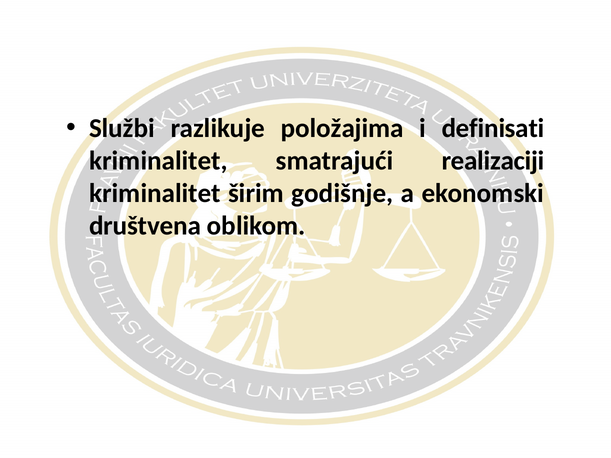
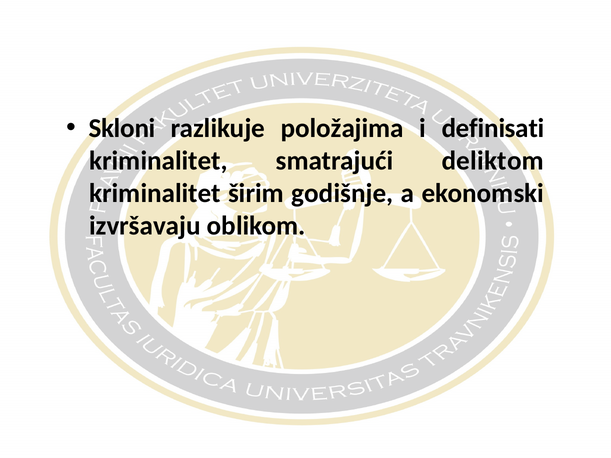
Službi: Službi -> Skloni (122, 128)
realizaciji: realizaciji -> deliktom (493, 161)
društvena: društvena -> izvršavaju (145, 226)
